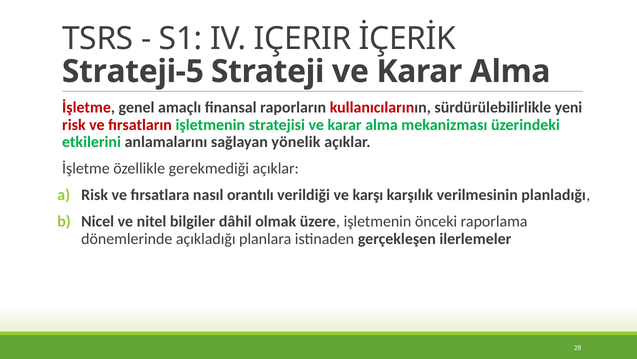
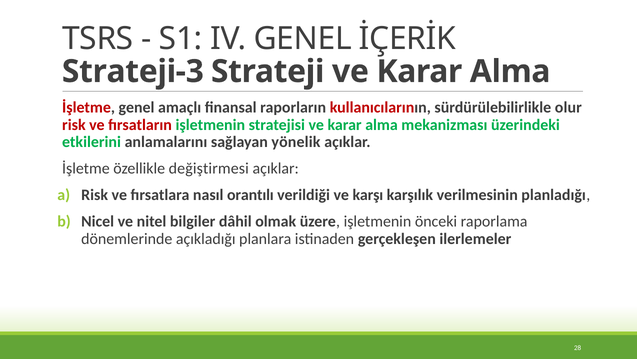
IV IÇERIR: IÇERIR -> GENEL (303, 39)
Strateji-5: Strateji-5 -> Strateji-3 (133, 71)
yeni: yeni -> olur (568, 107)
gerekmediği: gerekmediği -> değiştirmesi (209, 168)
